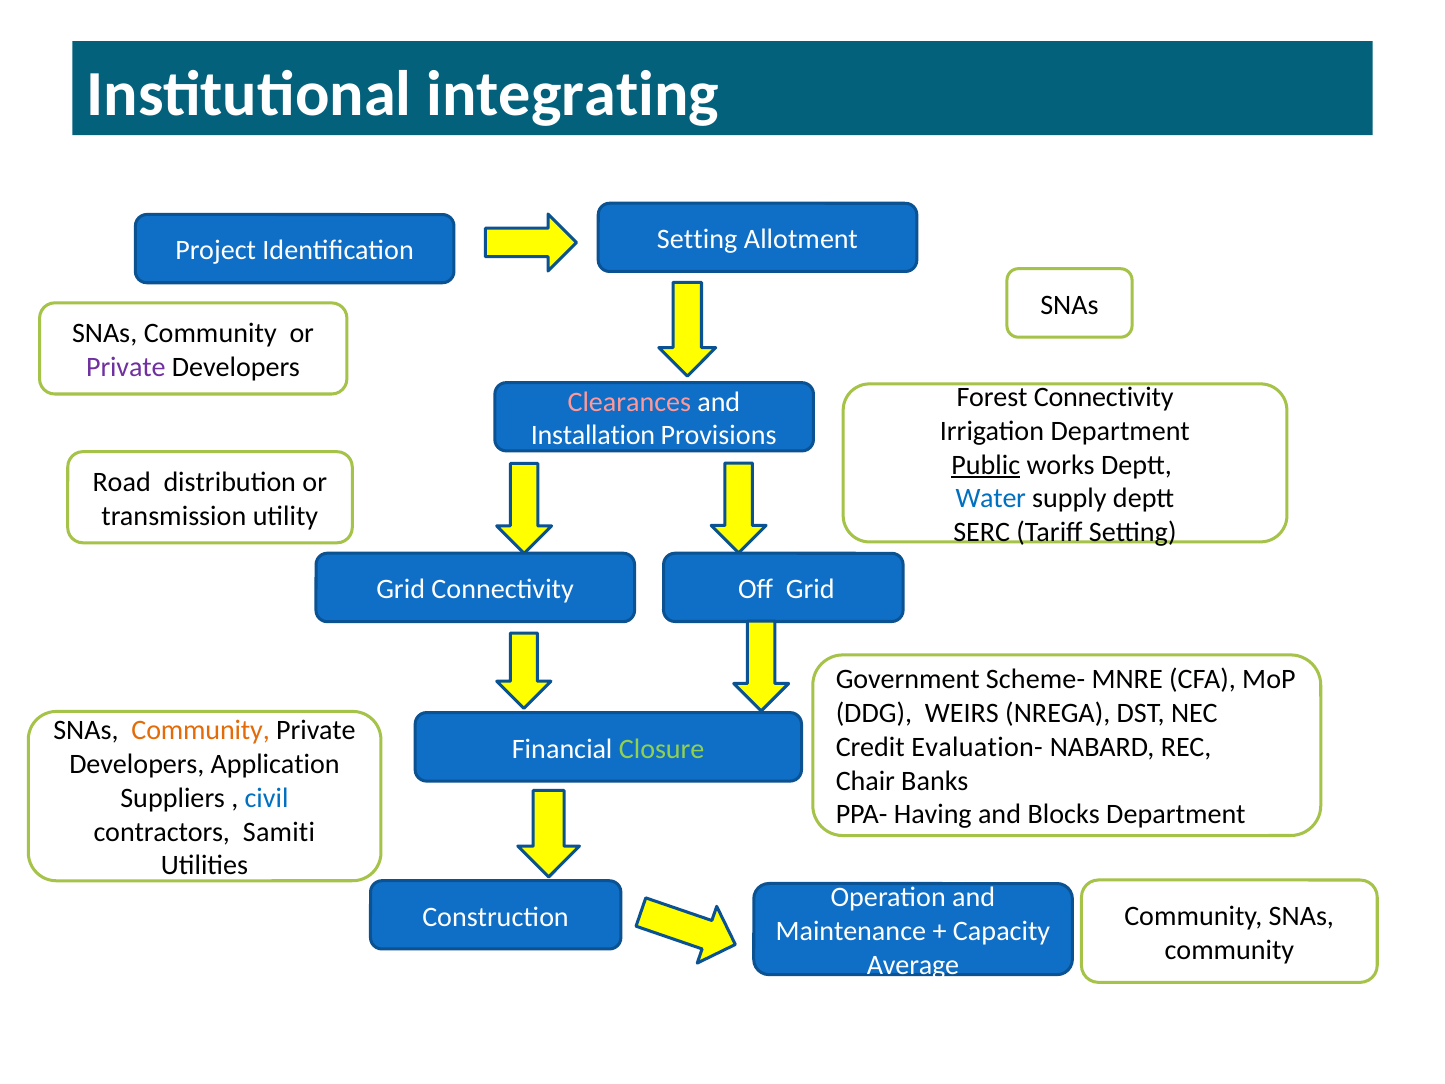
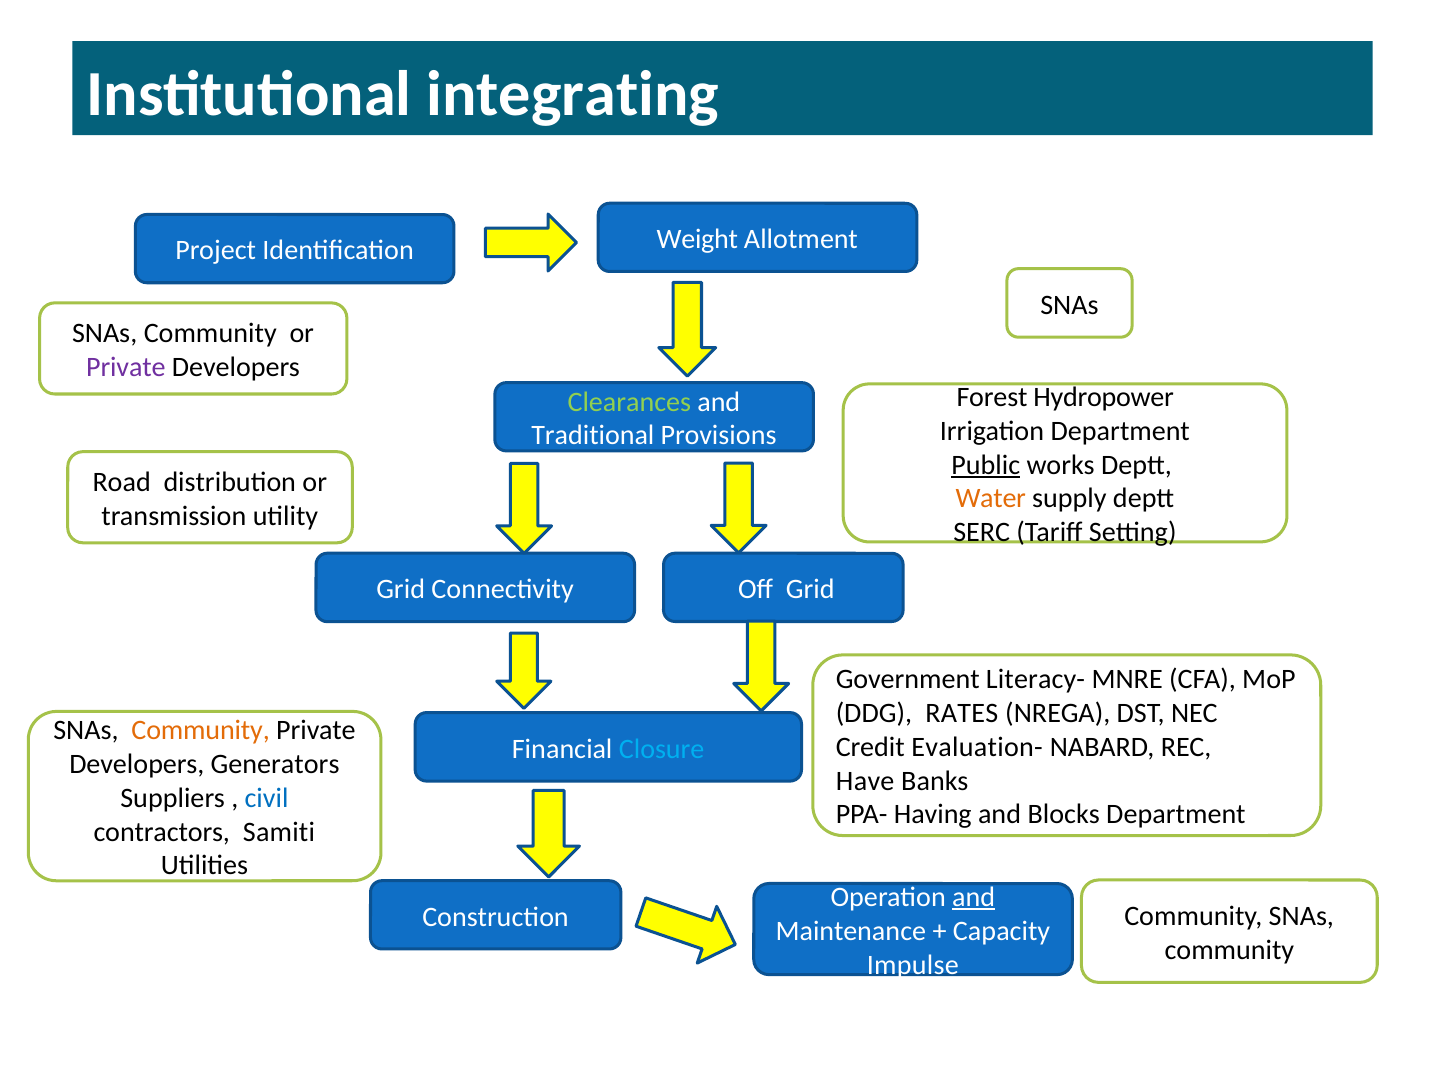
Identification Setting: Setting -> Weight (697, 239)
Forest Connectivity: Connectivity -> Hydropower (1104, 397)
Clearances colour: pink -> light green (629, 402)
Installation: Installation -> Traditional (593, 435)
Water colour: blue -> orange (991, 498)
Scheme-: Scheme- -> Literacy- (1036, 679)
WEIRS: WEIRS -> RATES (962, 713)
Closure colour: light green -> light blue (662, 749)
Application: Application -> Generators (275, 764)
Chair: Chair -> Have (865, 781)
and underline: none -> present (974, 897)
Average: Average -> Impulse (913, 965)
